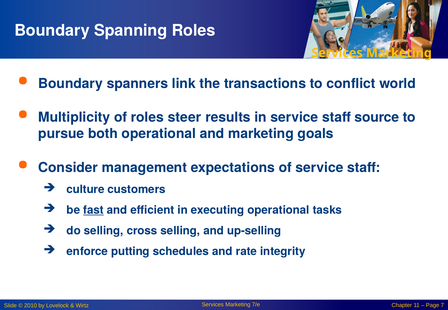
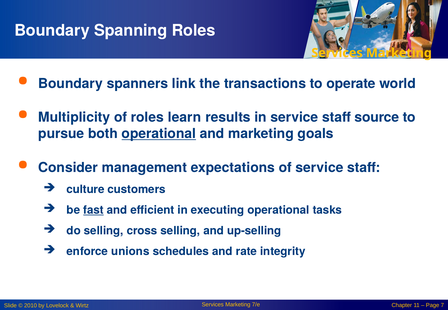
conflict: conflict -> operate (351, 84)
steer: steer -> learn (184, 117)
operational underline: none -> present (159, 134)
putting: putting -> unions (130, 252)
